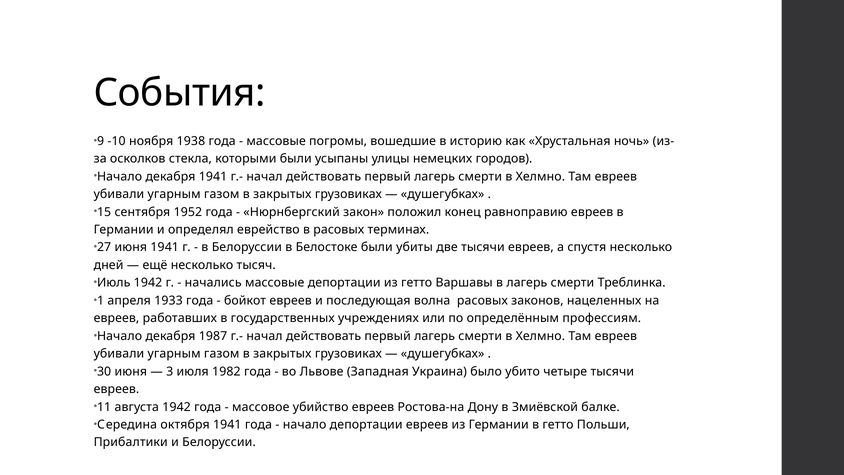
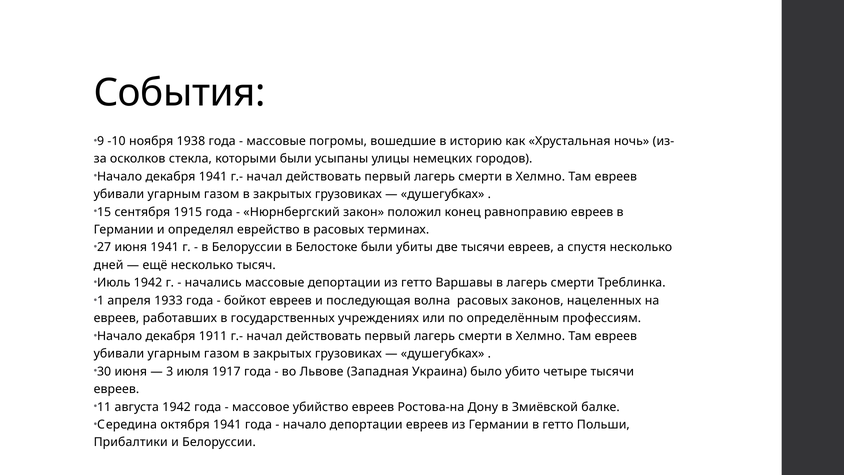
1952: 1952 -> 1915 (188, 212)
1987: 1987 -> 1911 (213, 336)
1982: 1982 -> 1917 (226, 371)
